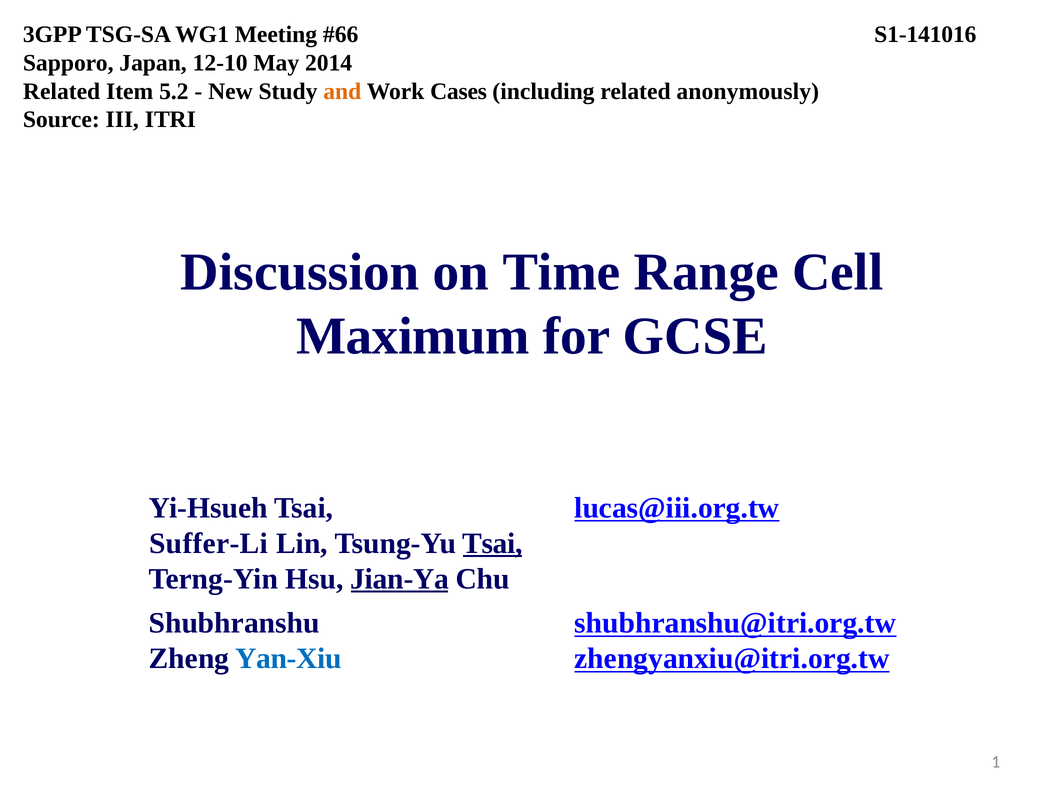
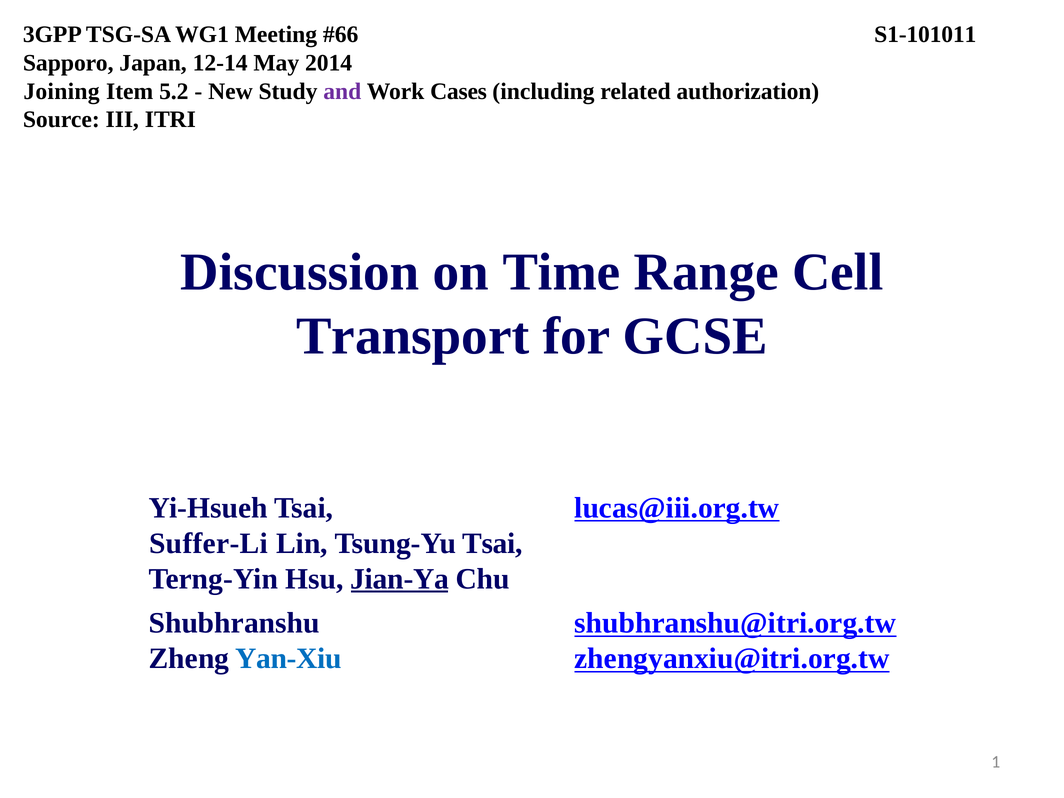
S1-141016: S1-141016 -> S1-101011 (925, 35)
12-10: 12-10 -> 12-14 (220, 63)
Related: Related -> Joining (61, 91)
and colour: orange -> purple (342, 91)
anonymously: anonymously -> authorization (748, 91)
Maximum: Maximum -> Transport (413, 336)
Tsai underline: present -> none (493, 543)
